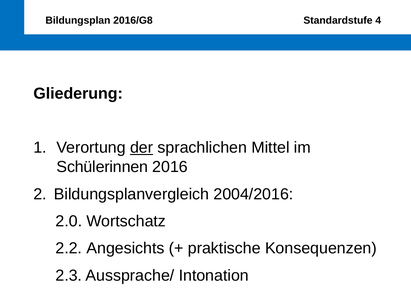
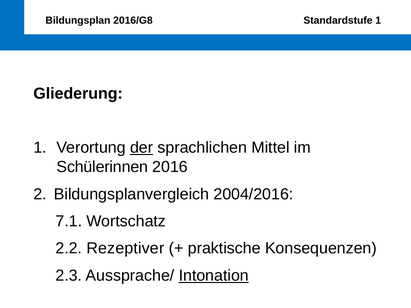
Standardstufe 4: 4 -> 1 (378, 21)
2.0: 2.0 -> 7.1 (69, 221)
Angesichts: Angesichts -> Rezeptiver (125, 249)
Intonation underline: none -> present (214, 276)
